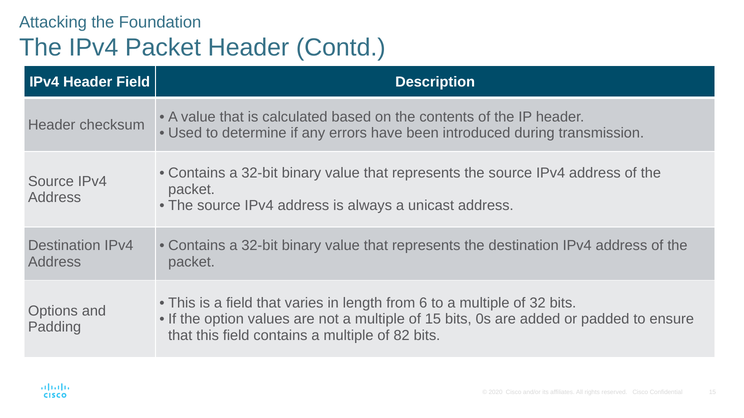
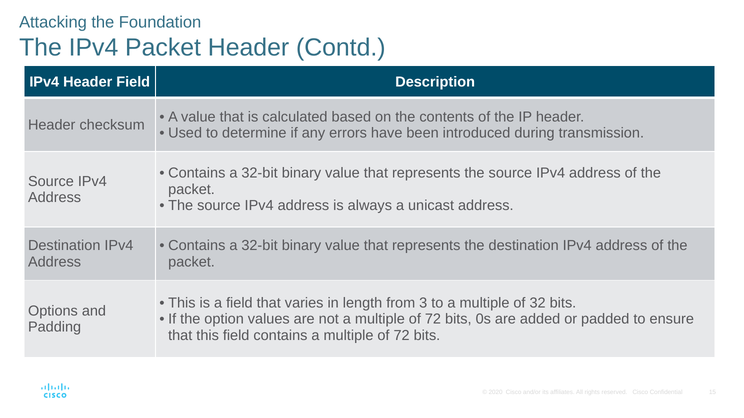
6: 6 -> 3 (423, 303)
15: 15 -> 72 (433, 319)
82: 82 -> 72 (402, 336)
